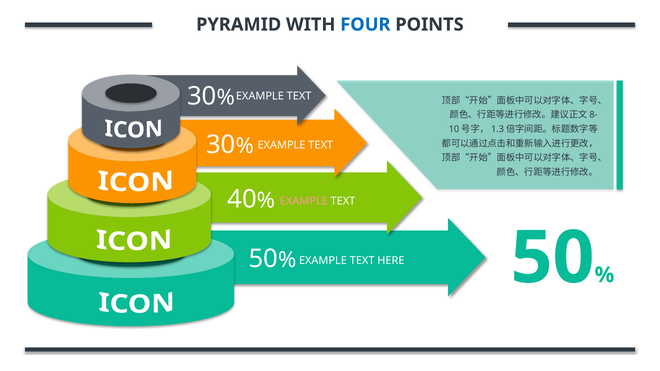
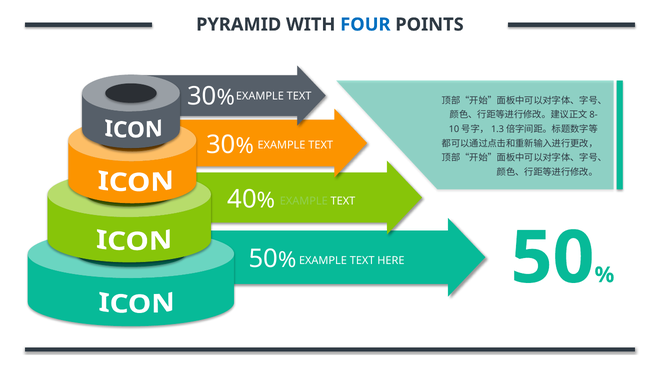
EXAMPLE colour: pink -> light green (304, 201)
